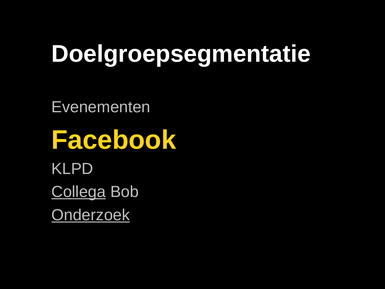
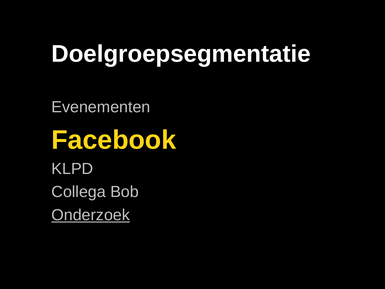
Collega underline: present -> none (79, 192)
